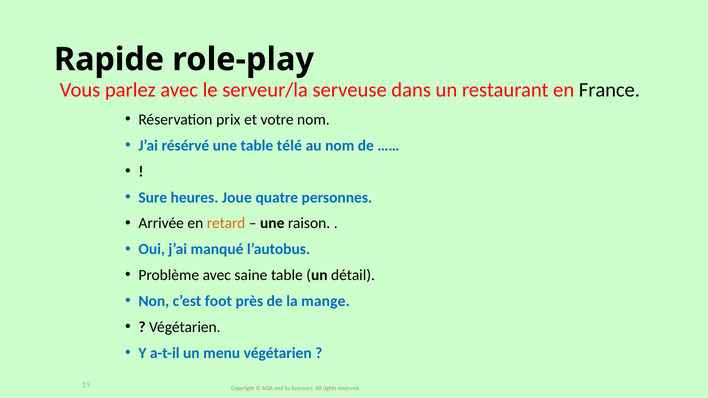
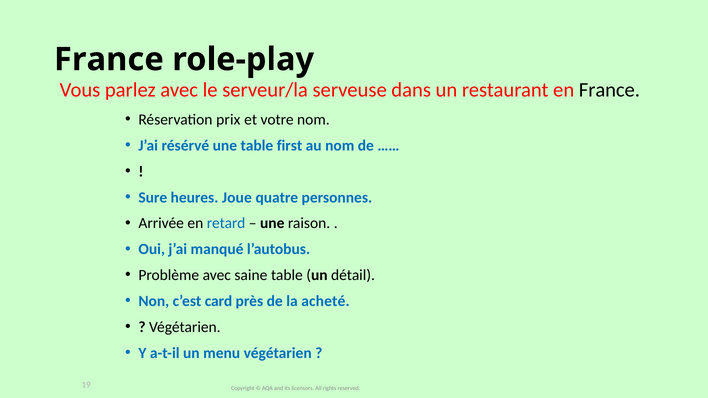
Rapide: Rapide -> France (109, 59)
télé: télé -> first (290, 146)
retard colour: orange -> blue (226, 224)
foot: foot -> card (218, 301)
mange: mange -> acheté (325, 301)
